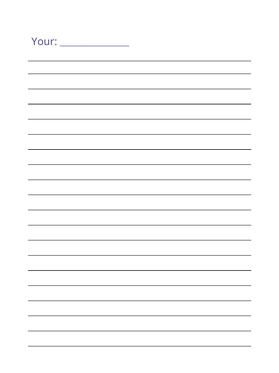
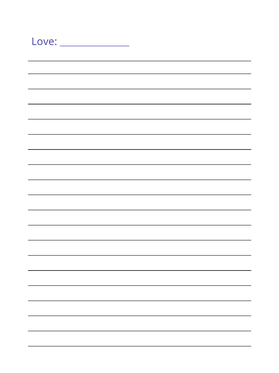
Your: Your -> Love (44, 42)
